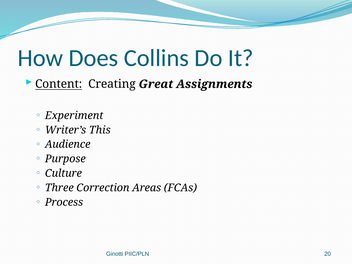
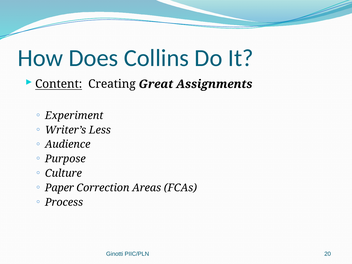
This: This -> Less (100, 130)
Three: Three -> Paper (59, 188)
